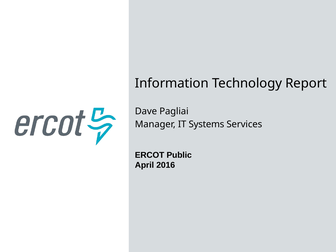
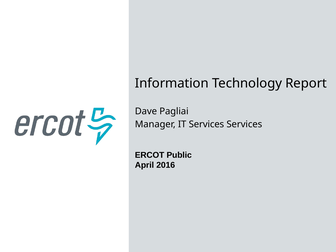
IT Systems: Systems -> Services (206, 124)
